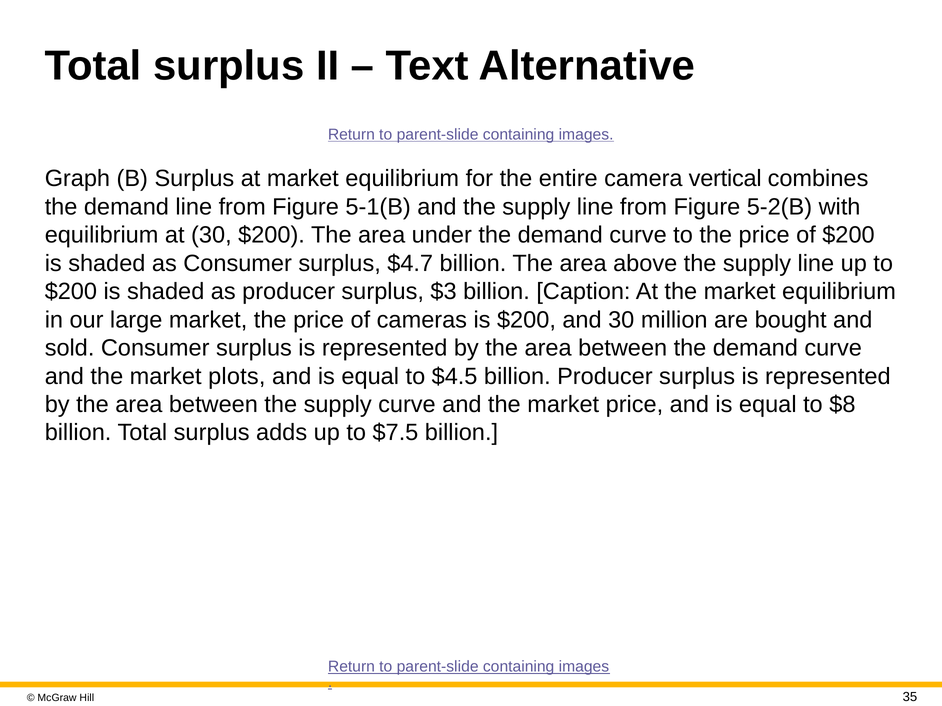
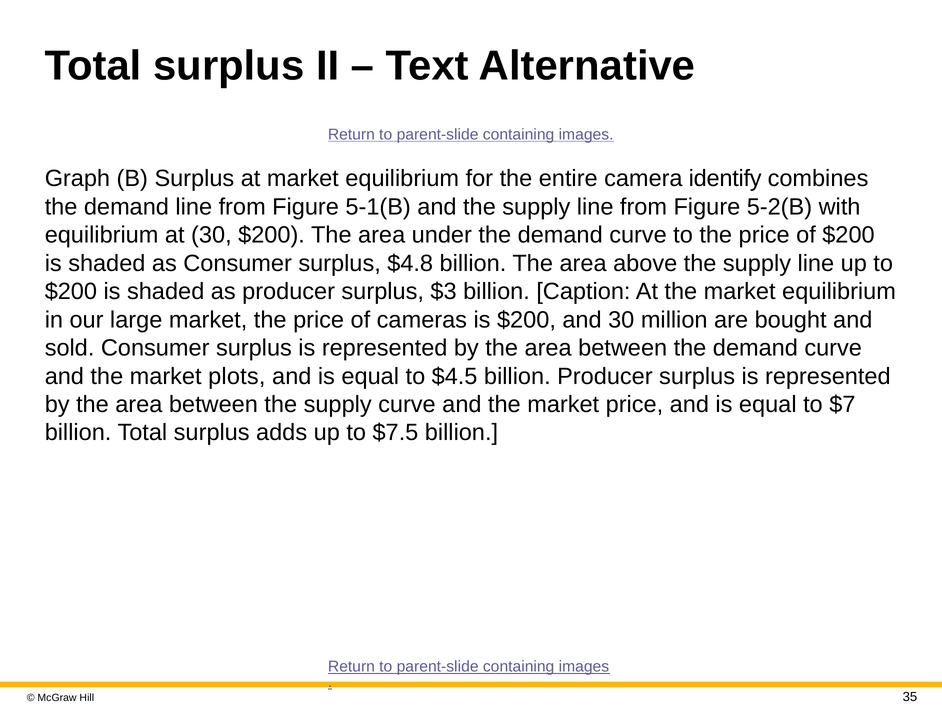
vertical: vertical -> identify (725, 179)
$4.7: $4.7 -> $4.8 (410, 263)
$8: $8 -> $7 (842, 405)
